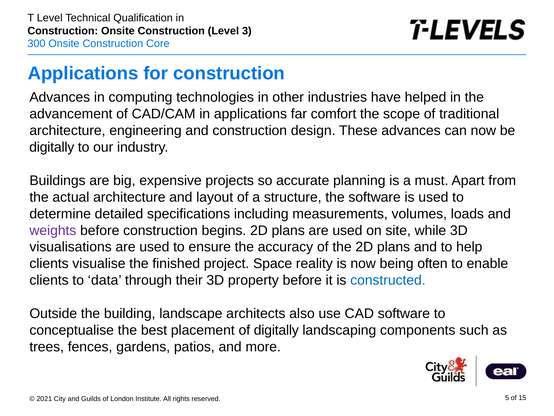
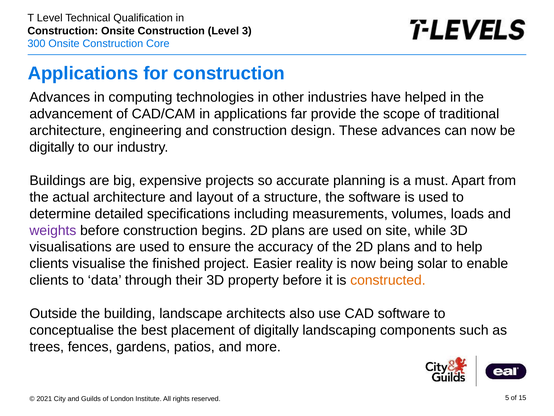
comfort: comfort -> provide (334, 114)
Space: Space -> Easier (273, 263)
often: often -> solar (432, 263)
constructed colour: blue -> orange (388, 280)
